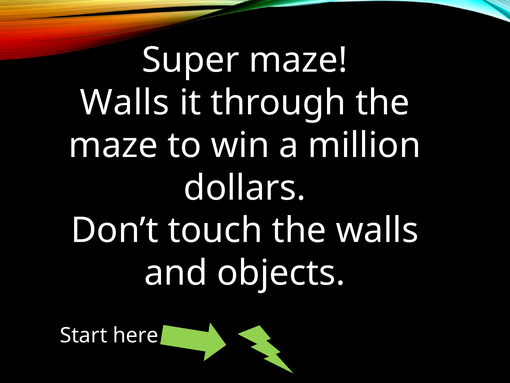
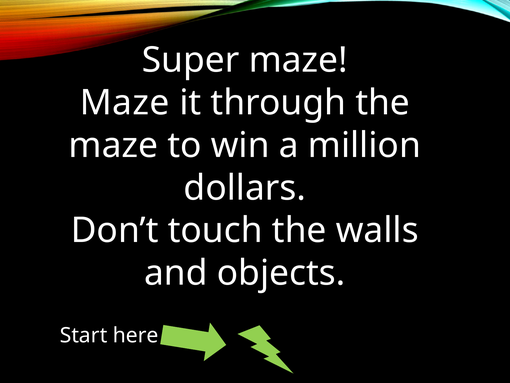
Walls: Walls -> Maze (125, 103)
